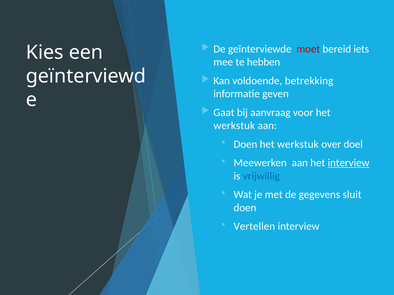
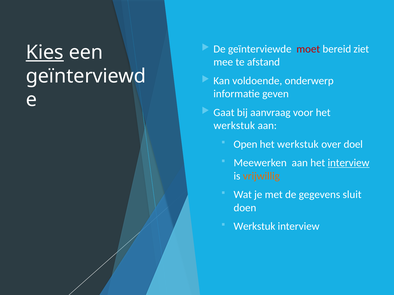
iets: iets -> ziet (361, 49)
Kies underline: none -> present (45, 53)
hebben: hebben -> afstand (263, 62)
betrekking: betrekking -> onderwerp (309, 81)
Doen: Doen -> Open (245, 144)
vrijwillig colour: blue -> orange (261, 176)
Vertellen: Vertellen -> Werkstuk (254, 227)
